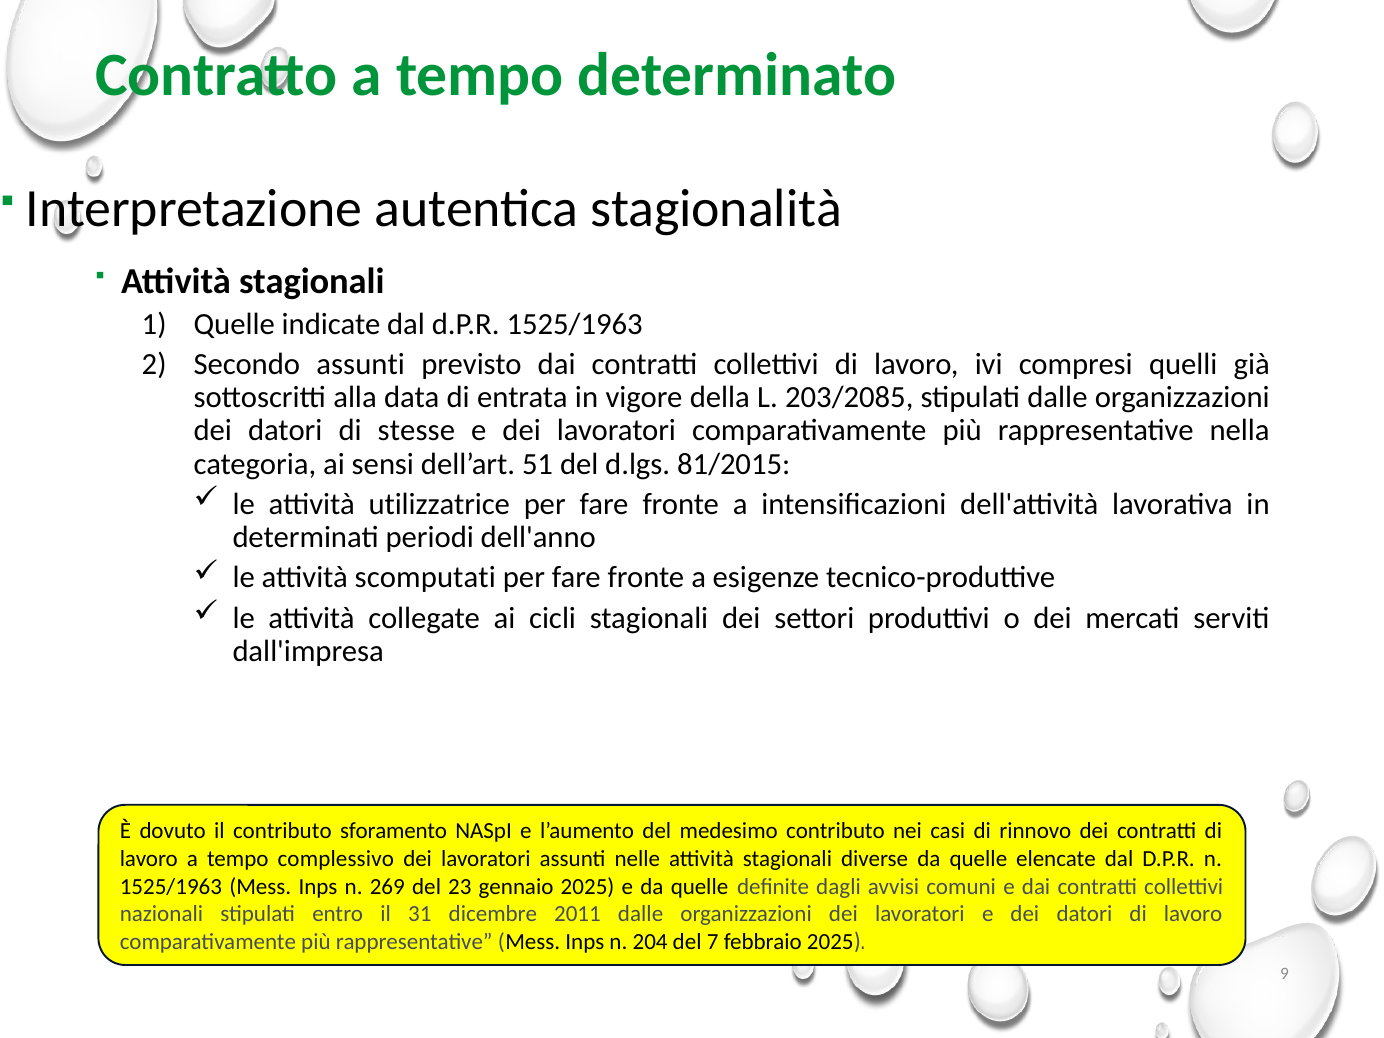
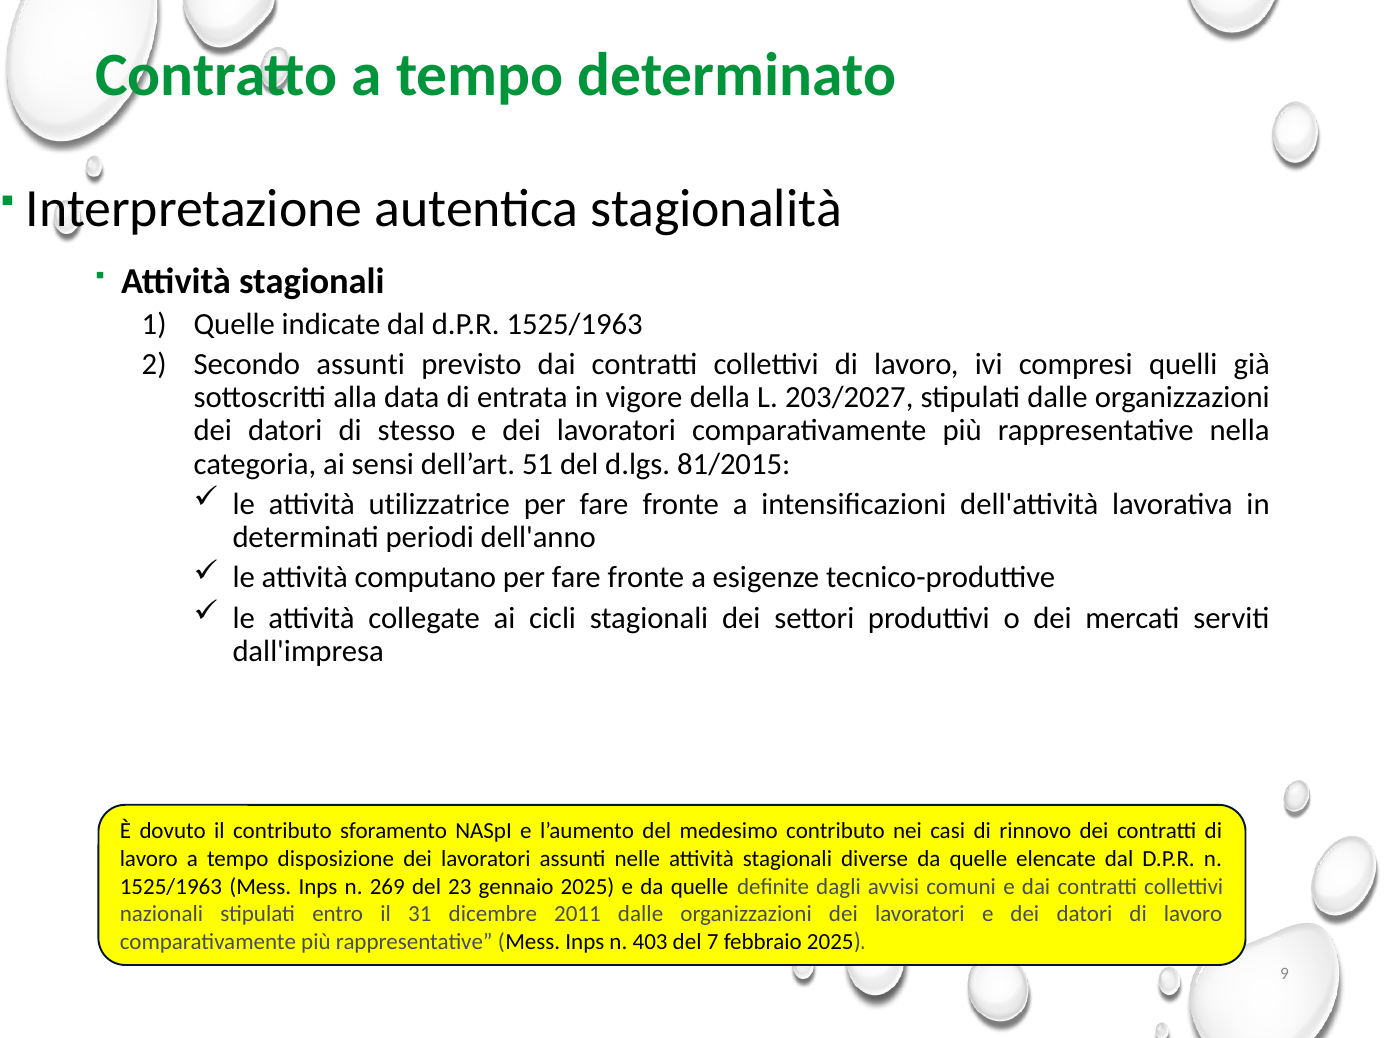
203/2085: 203/2085 -> 203/2027 (849, 398)
stesse: stesse -> stesso (416, 431)
scomputati: scomputati -> computano (425, 578)
complessivo: complessivo -> disposizione (336, 859)
204: 204 -> 403 (650, 942)
